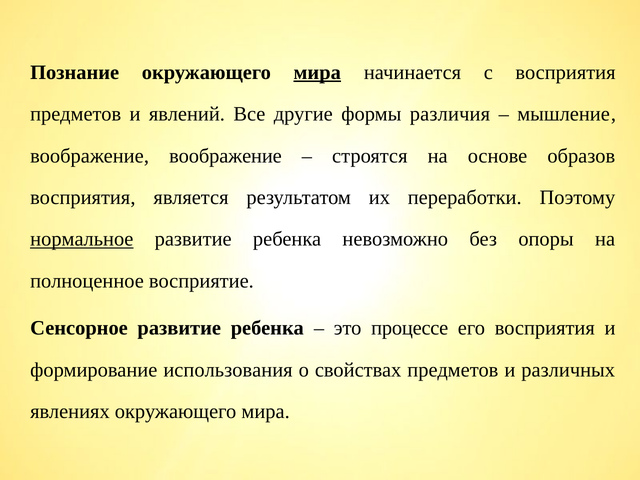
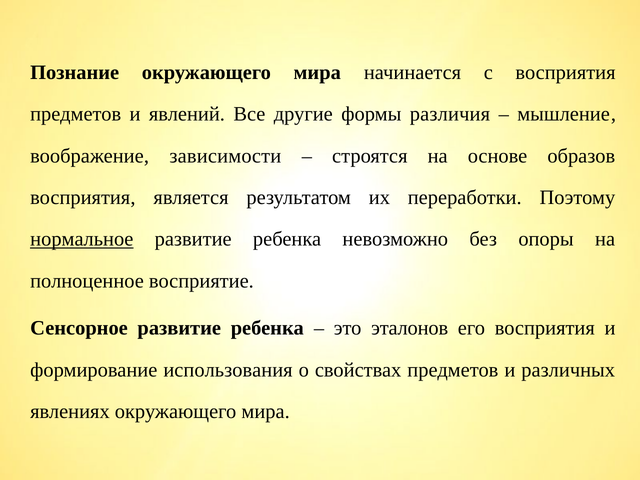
мира underline: present -> none (317, 72)
воображение воображение: воображение -> зависимости (225, 156)
процессе: процессе -> эталонов (410, 328)
